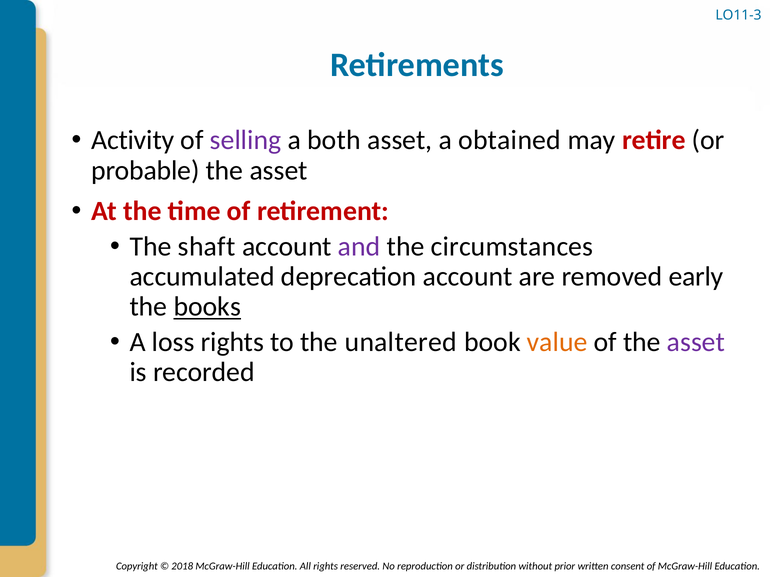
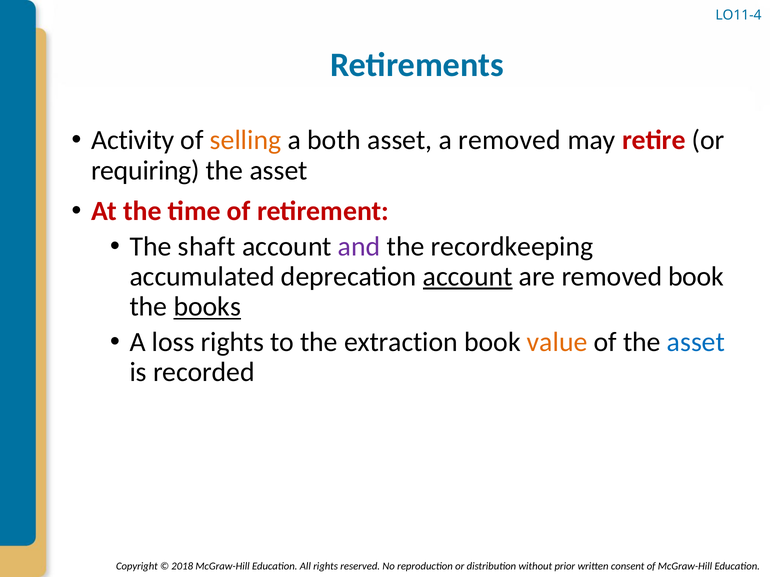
LO11-3: LO11-3 -> LO11-4 (738, 15)
selling colour: purple -> orange (246, 140)
a obtained: obtained -> removed (510, 140)
probable: probable -> requiring (145, 171)
circumstances: circumstances -> recordkeeping (512, 247)
account underline: none -> present (468, 277)
removed early: early -> book (696, 277)
unaltered: unaltered -> extraction (401, 342)
asset colour: purple -> blue (696, 342)
